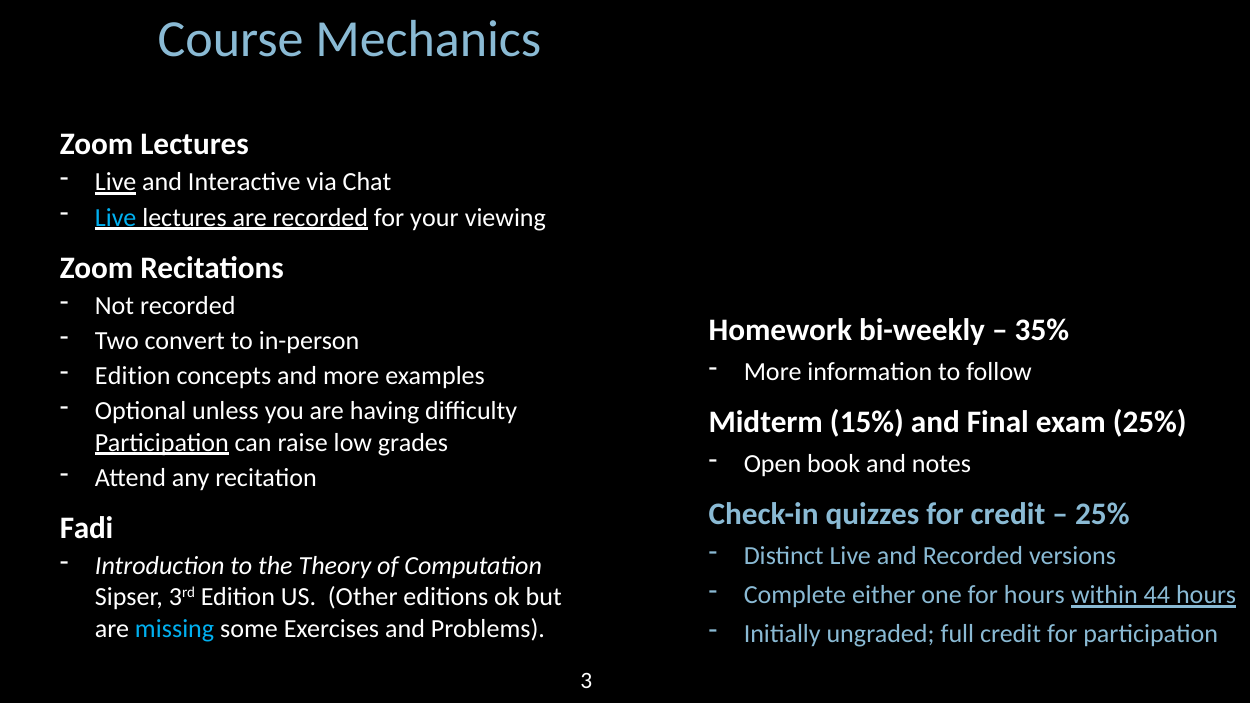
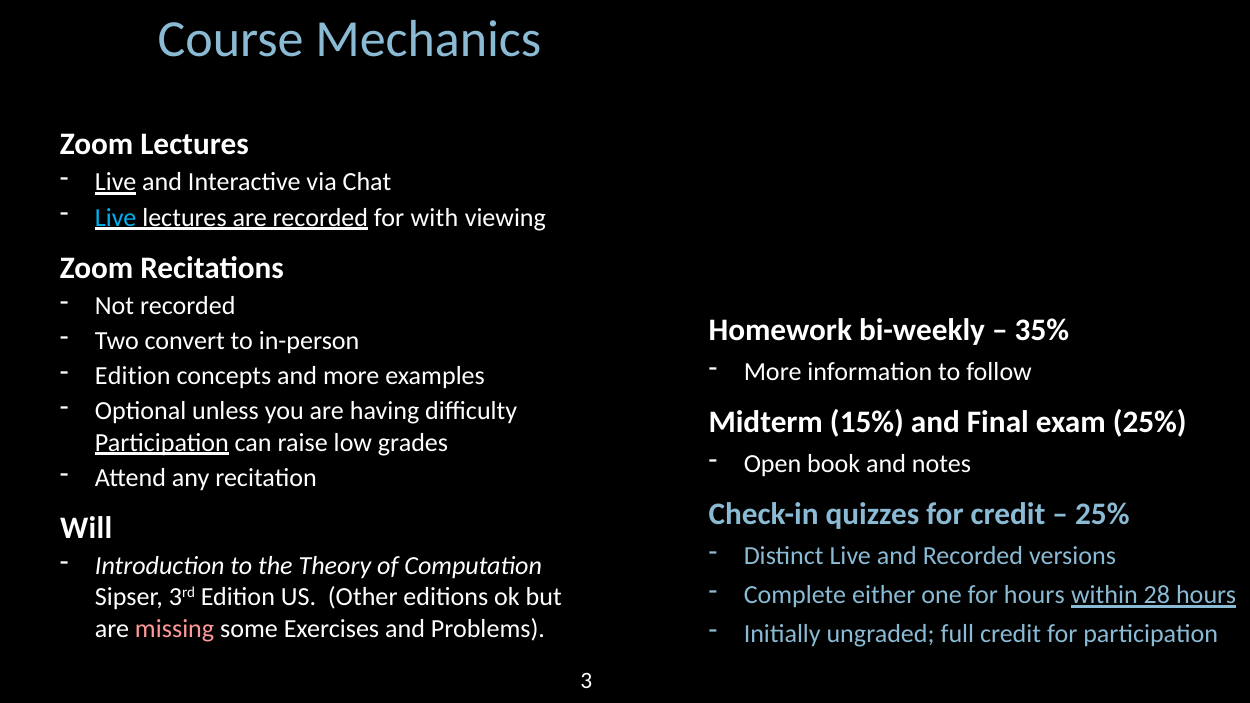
your: your -> with (434, 217)
Fadi: Fadi -> Will (86, 528)
44: 44 -> 28 (1157, 595)
missing colour: light blue -> pink (175, 629)
